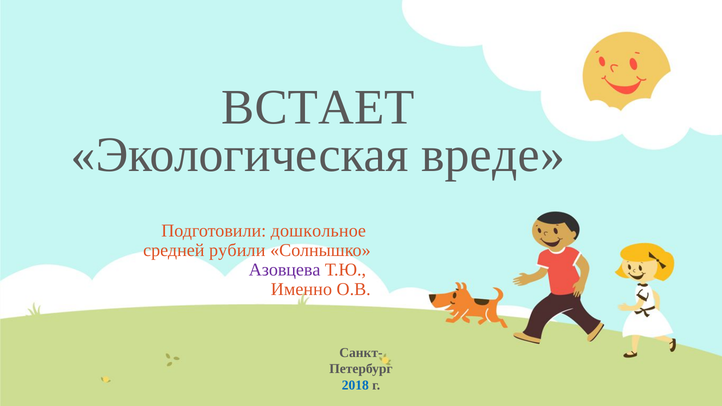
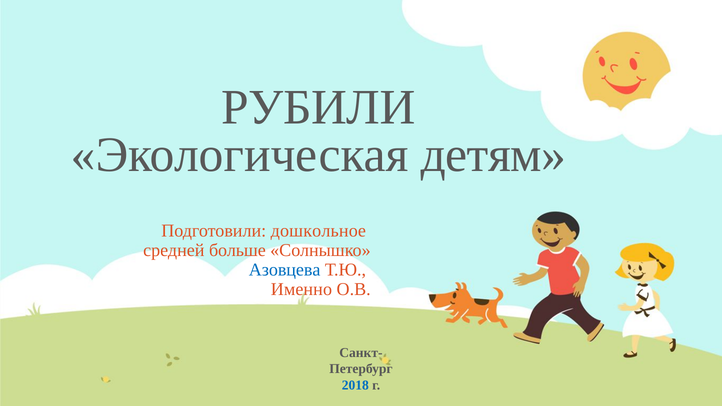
ВСТАЕТ: ВСТАЕТ -> РУБИЛИ (318, 107)
вреде: вреде -> детям (493, 155)
рубили: рубили -> больше (237, 250)
Азовцева colour: purple -> blue (285, 270)
